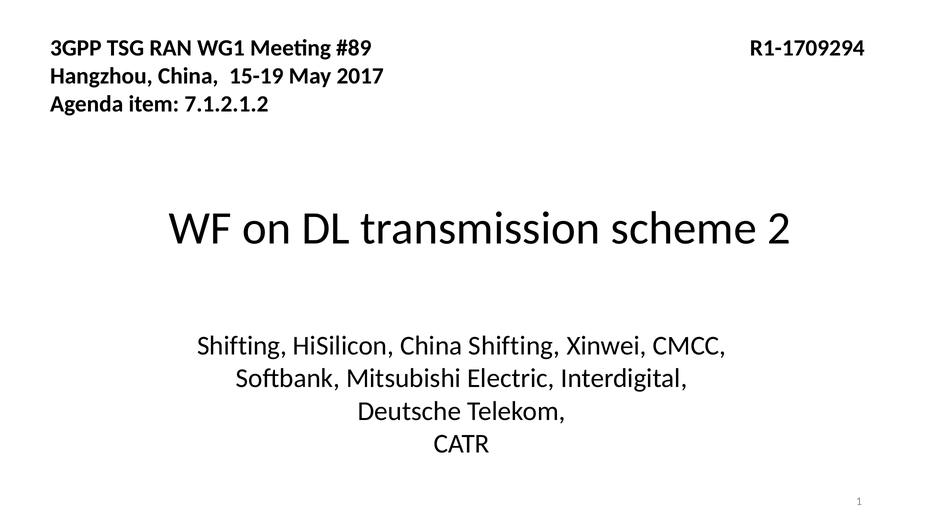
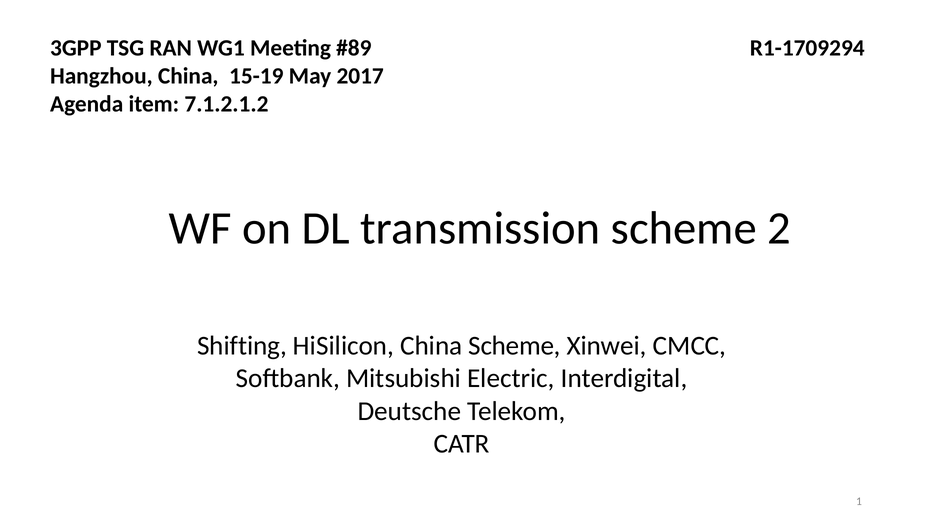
China Shifting: Shifting -> Scheme (515, 346)
